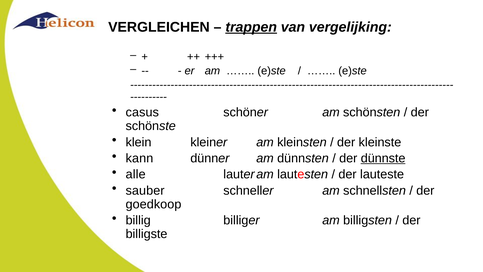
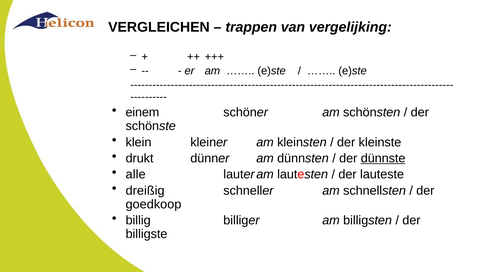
trappen underline: present -> none (251, 27)
casus: casus -> einem (142, 112)
kann: kann -> drukt (140, 158)
sauber: sauber -> dreißig (145, 190)
